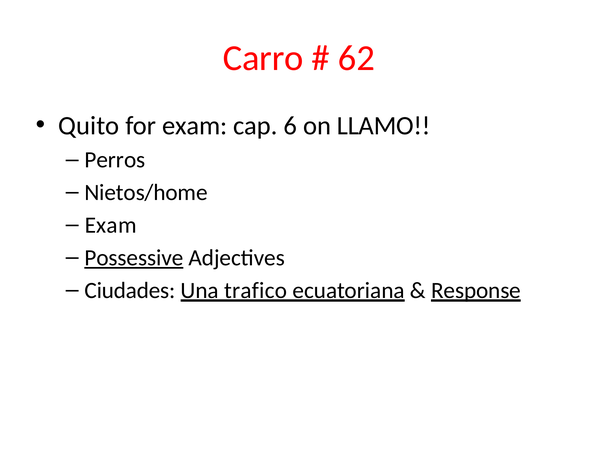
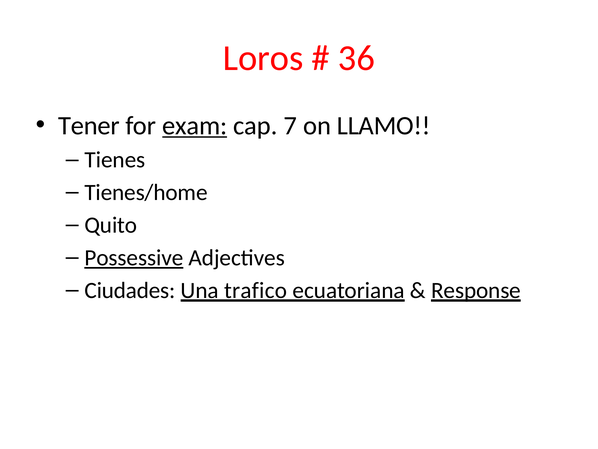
Carro: Carro -> Loros (263, 58)
62: 62 -> 36 (356, 58)
Quito: Quito -> Tener (89, 125)
exam underline: none -> present (195, 125)
6: 6 -> 7 (290, 125)
Perros: Perros -> Tienes (115, 160)
Nietos/home: Nietos/home -> Tienes/home (146, 192)
Exam: Exam -> Quito (111, 225)
